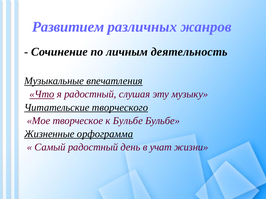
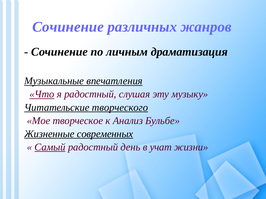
Развитием: Развитием -> Сочинение (68, 27)
деятельность: деятельность -> драматизация (189, 52)
к Бульбе: Бульбе -> Анализ (128, 121)
орфограмма: орфограмма -> современных (105, 134)
Самый underline: none -> present (50, 147)
